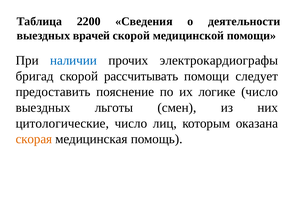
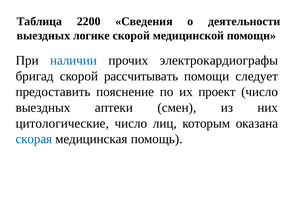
врачей: врачей -> логике (91, 35)
логике: логике -> проект (217, 92)
льготы: льготы -> аптеки (114, 107)
скорая colour: orange -> blue (34, 139)
